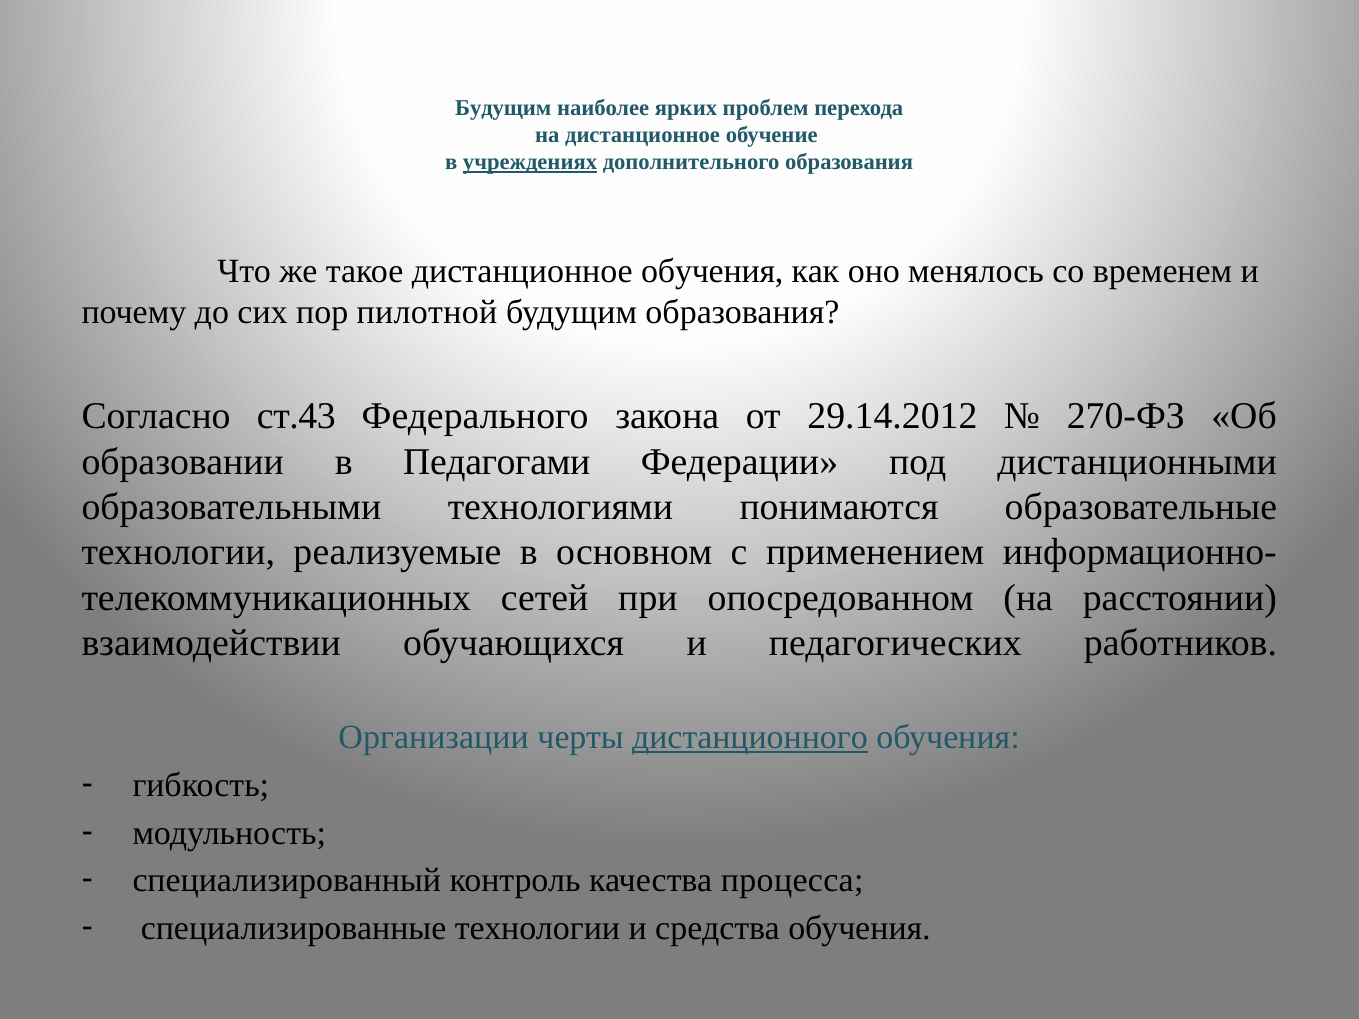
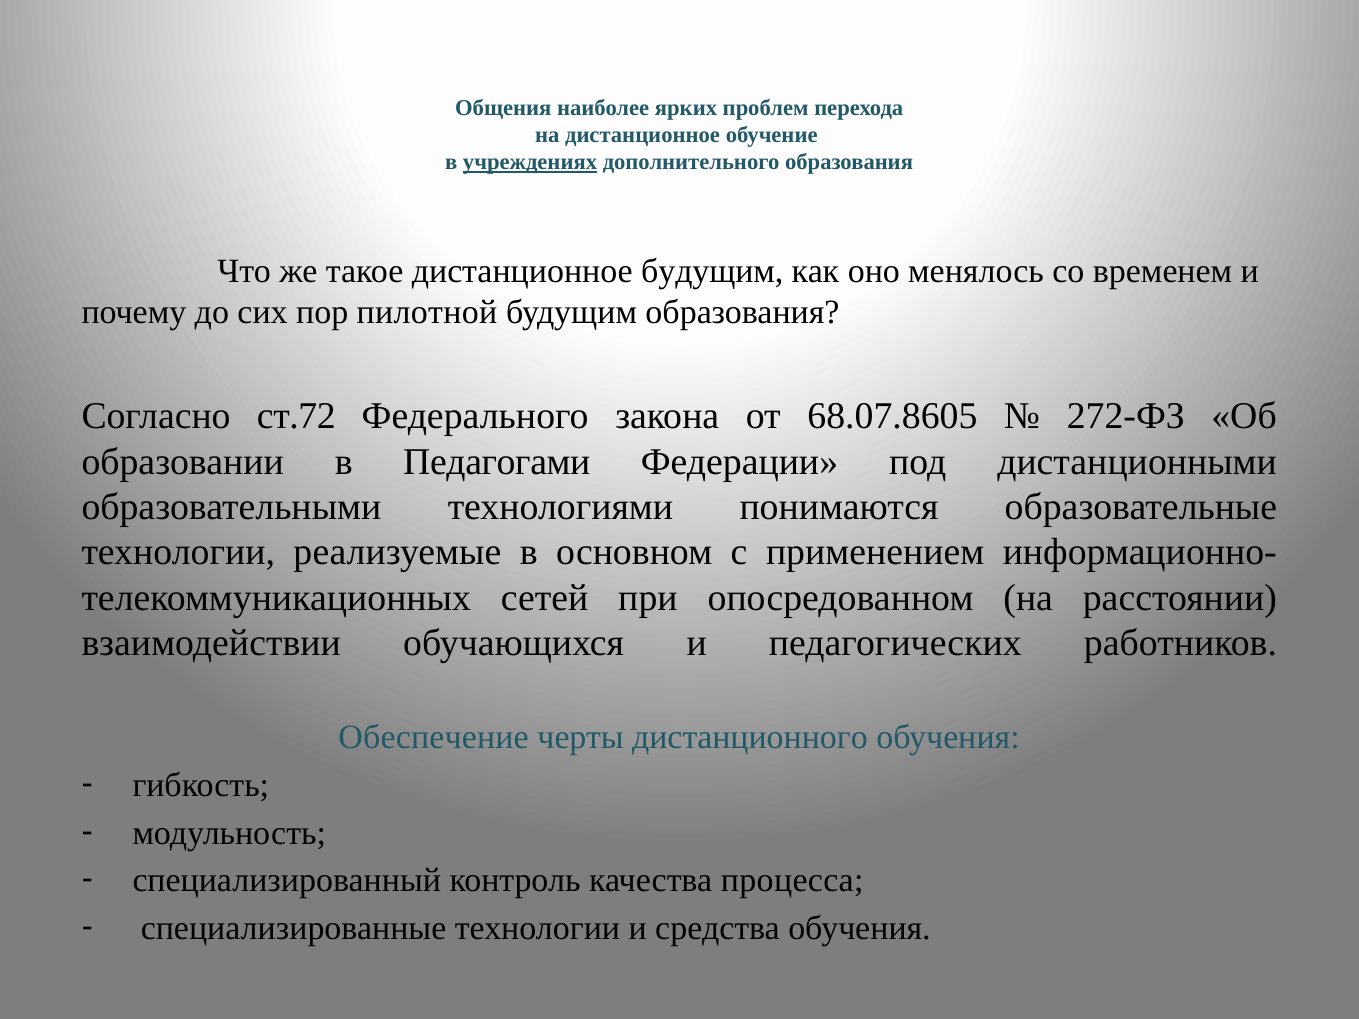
Будущим: Будущим -> Общения (503, 108)
дистанционное обучения: обучения -> будущим (712, 271)
ст.43: ст.43 -> ст.72 (296, 416)
29.14.2012: 29.14.2012 -> 68.07.8605 (892, 416)
270-ФЗ: 270-ФЗ -> 272-ФЗ (1126, 416)
Организации: Организации -> Обеспечение (434, 738)
дистанционного underline: present -> none (750, 738)
